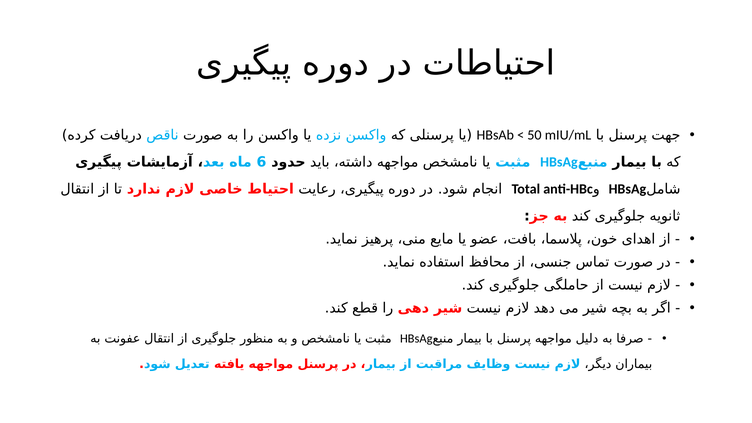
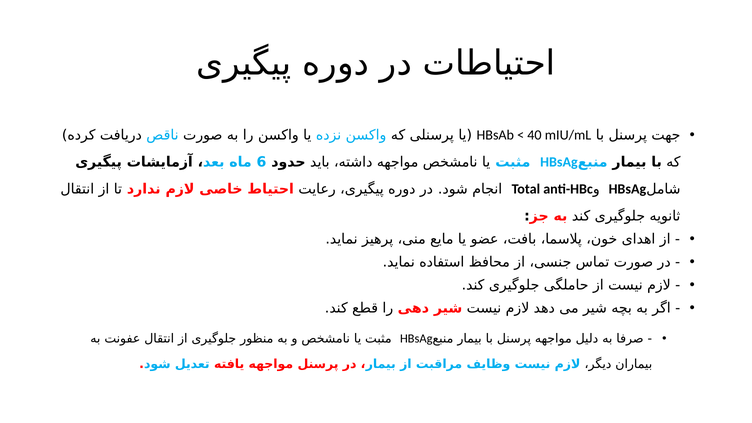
50: 50 -> 40 (534, 135)
